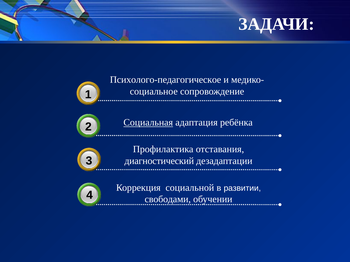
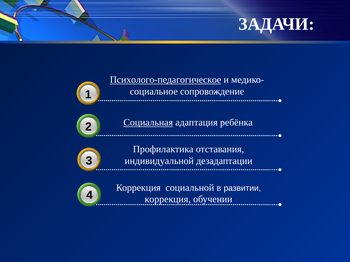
Психолого-педагогическое underline: none -> present (166, 80)
диагностический: диагностический -> индивидуальной (159, 161)
свободами: свободами -> коррекция (168, 200)
